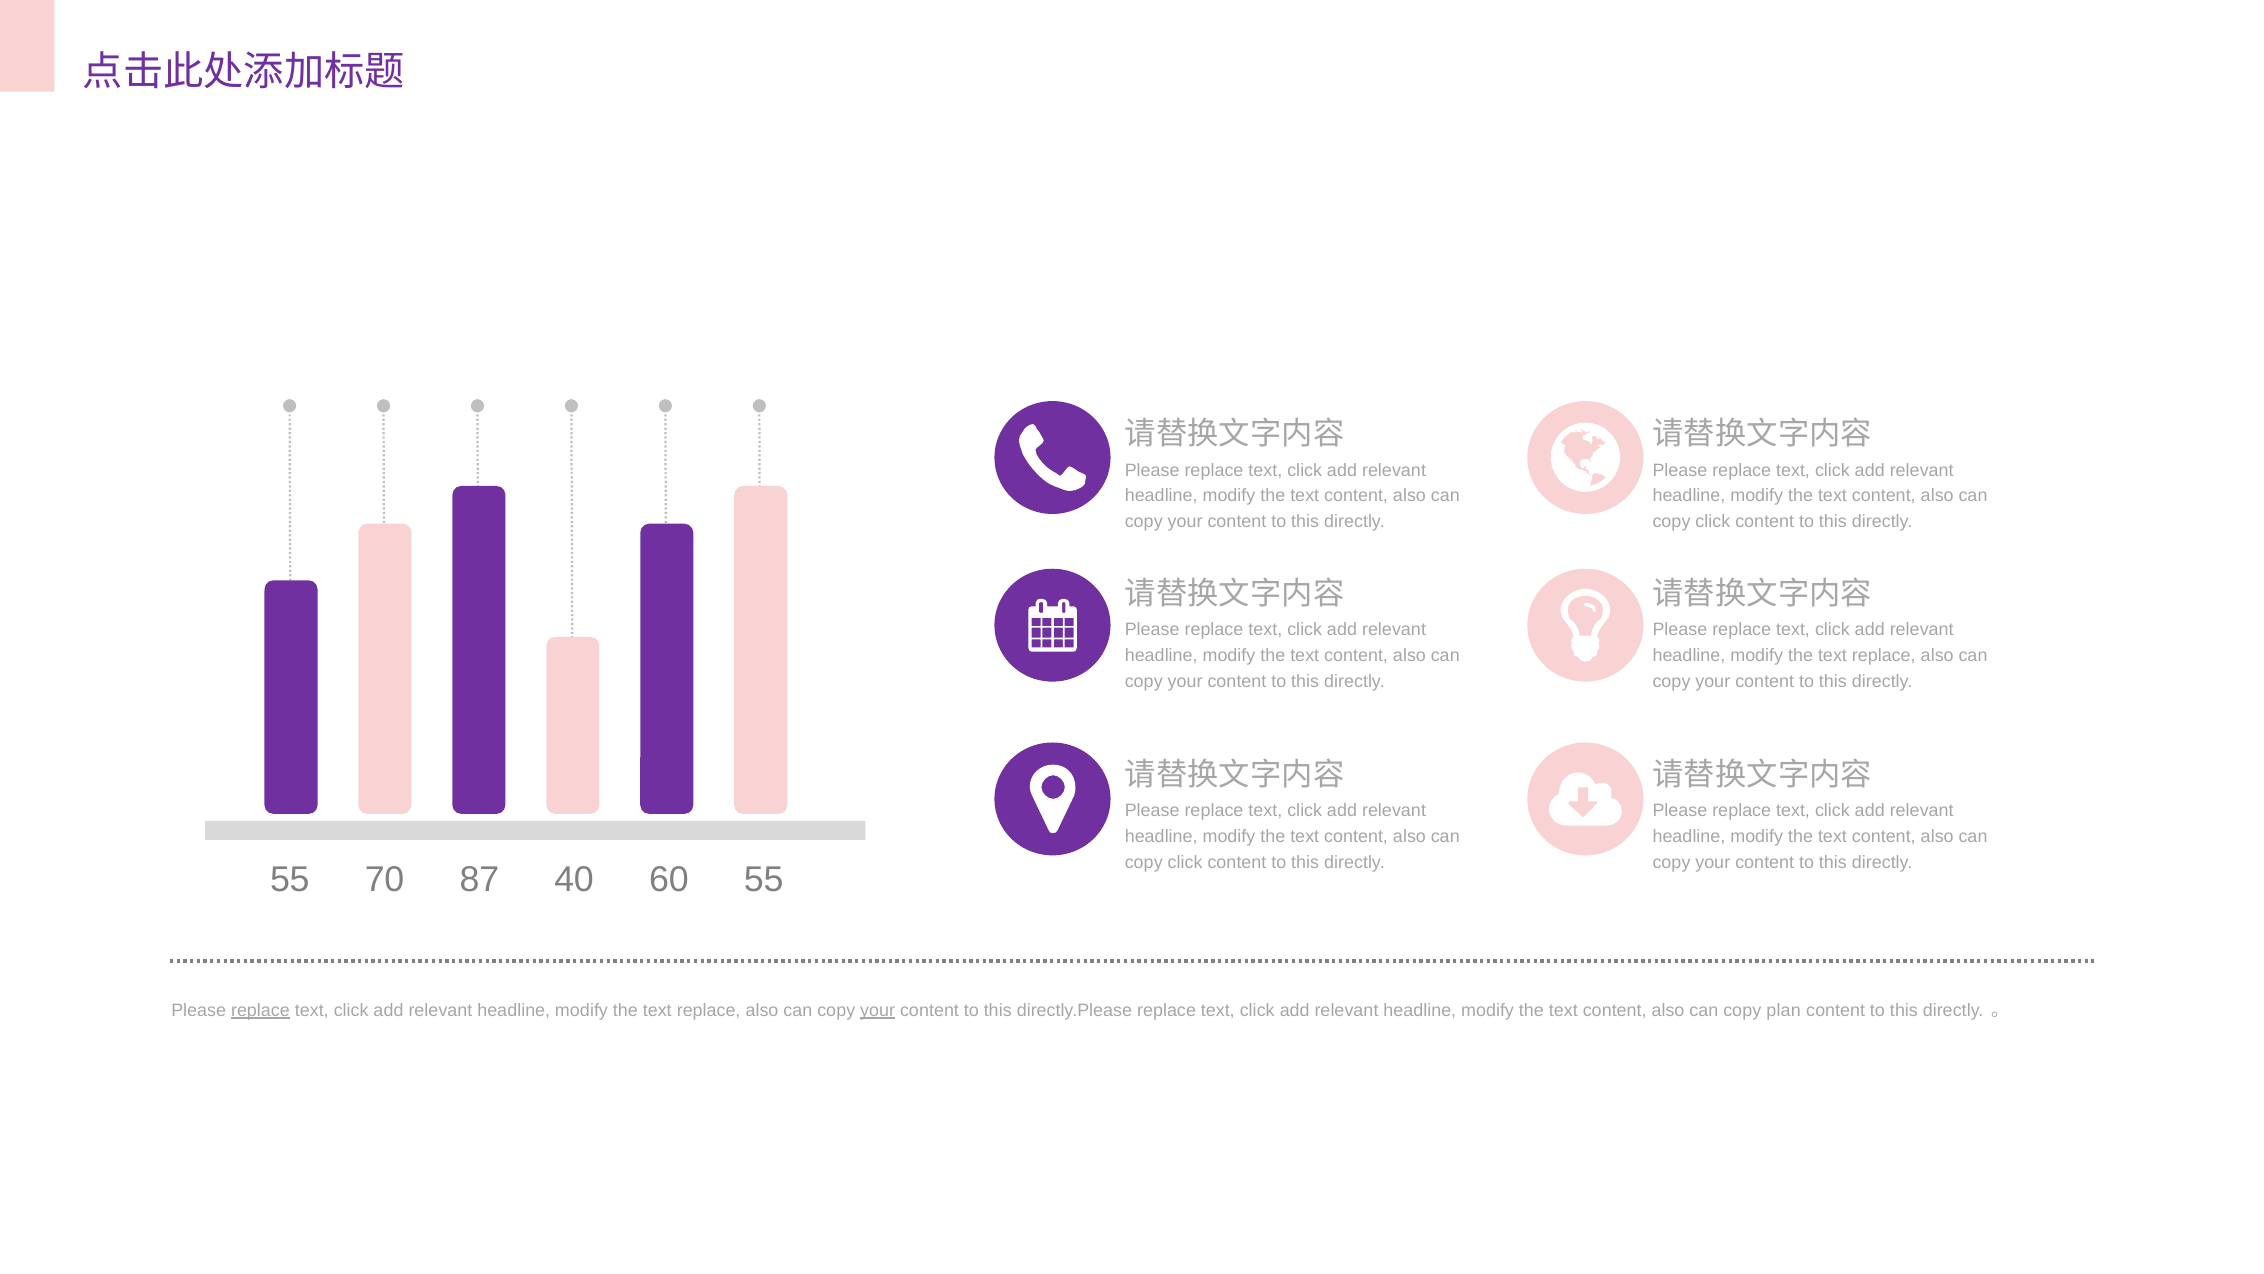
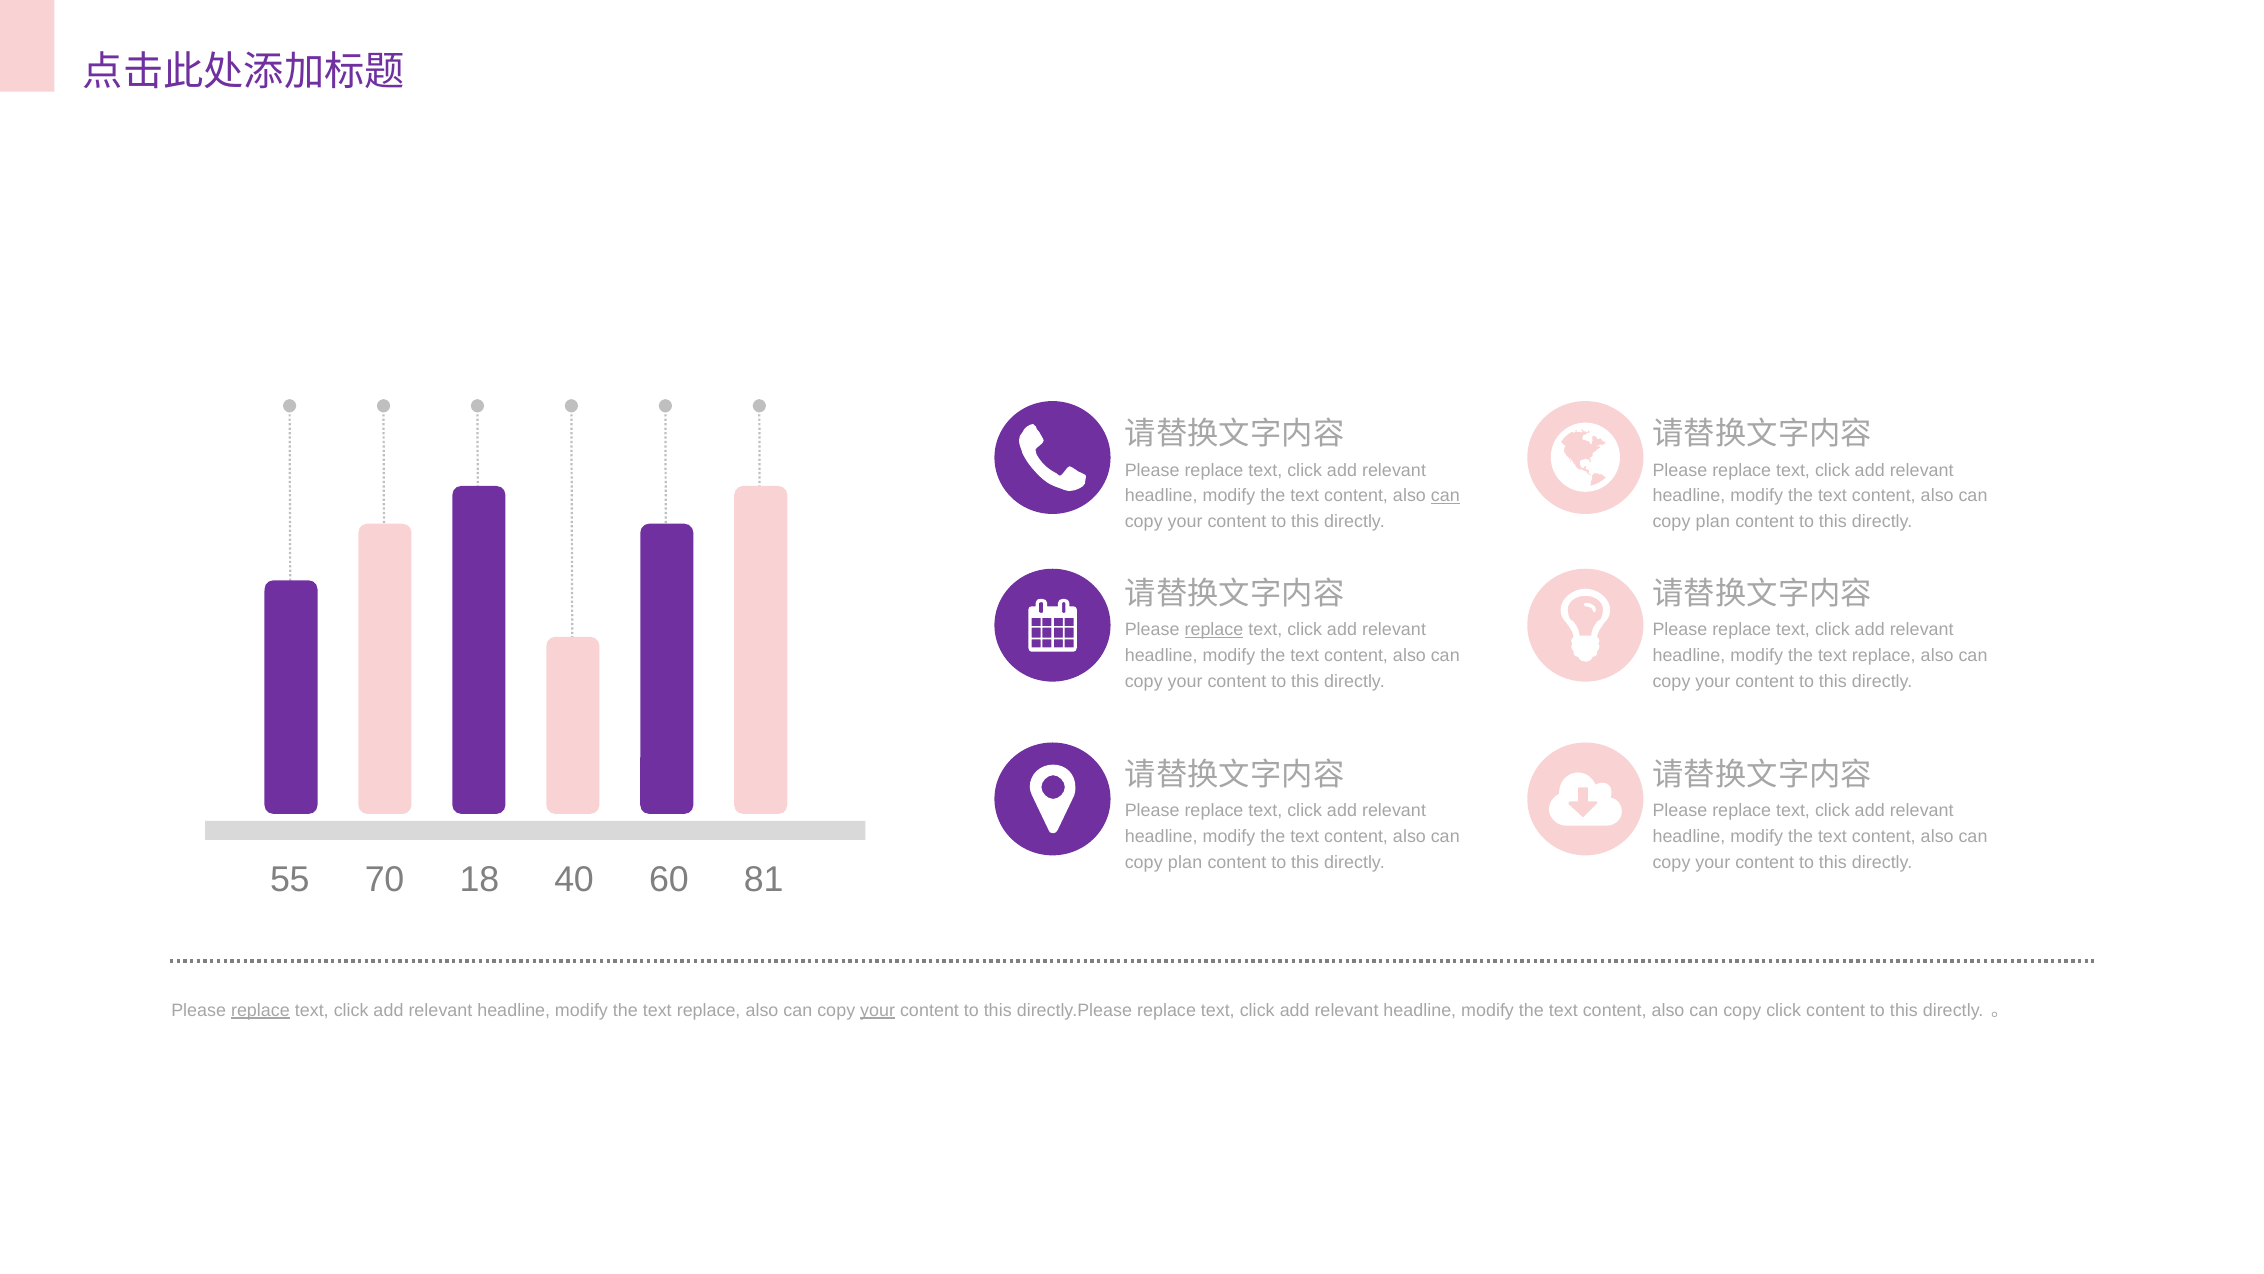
can underline: none -> present (1445, 496)
click: click -> plan (1713, 521)
replace underline: none -> present (1214, 630)
click: click -> plan (1185, 862)
87: 87 -> 18 (479, 879)
60 55: 55 -> 81 (764, 879)
copy plan: plan -> click (1784, 1010)
